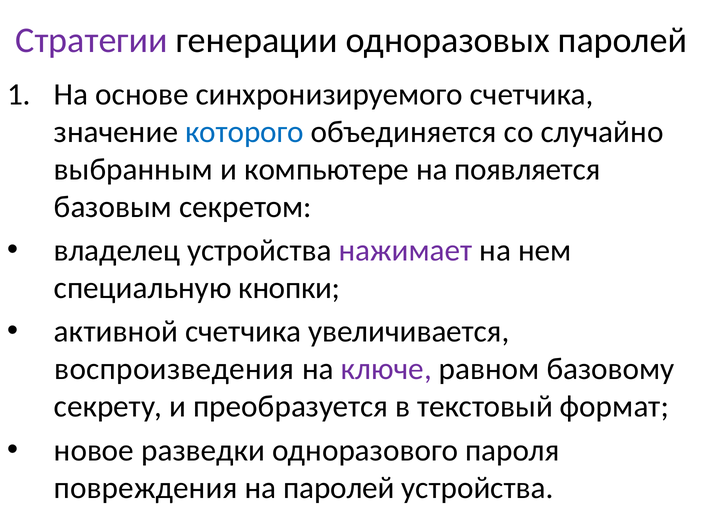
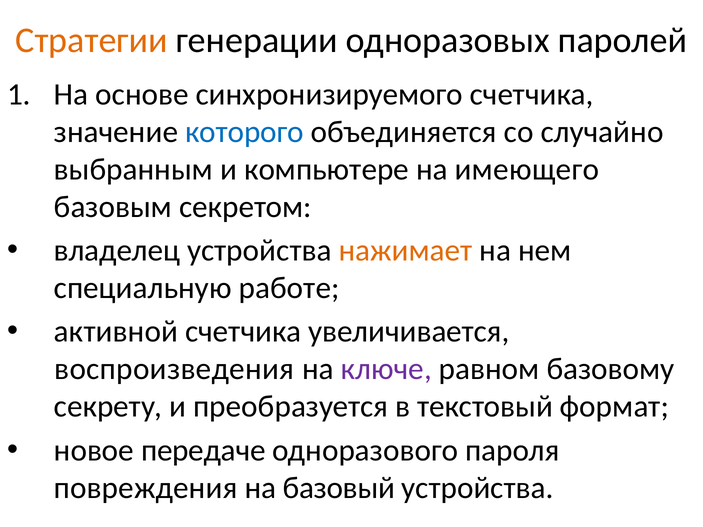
Стратегии colour: purple -> orange (92, 40)
появляется: появляется -> имеющего (527, 169)
нажимает colour: purple -> orange (405, 251)
кнопки: кнопки -> работе (289, 288)
разведки: разведки -> передаче (203, 451)
на паролей: паролей -> базовый (339, 488)
